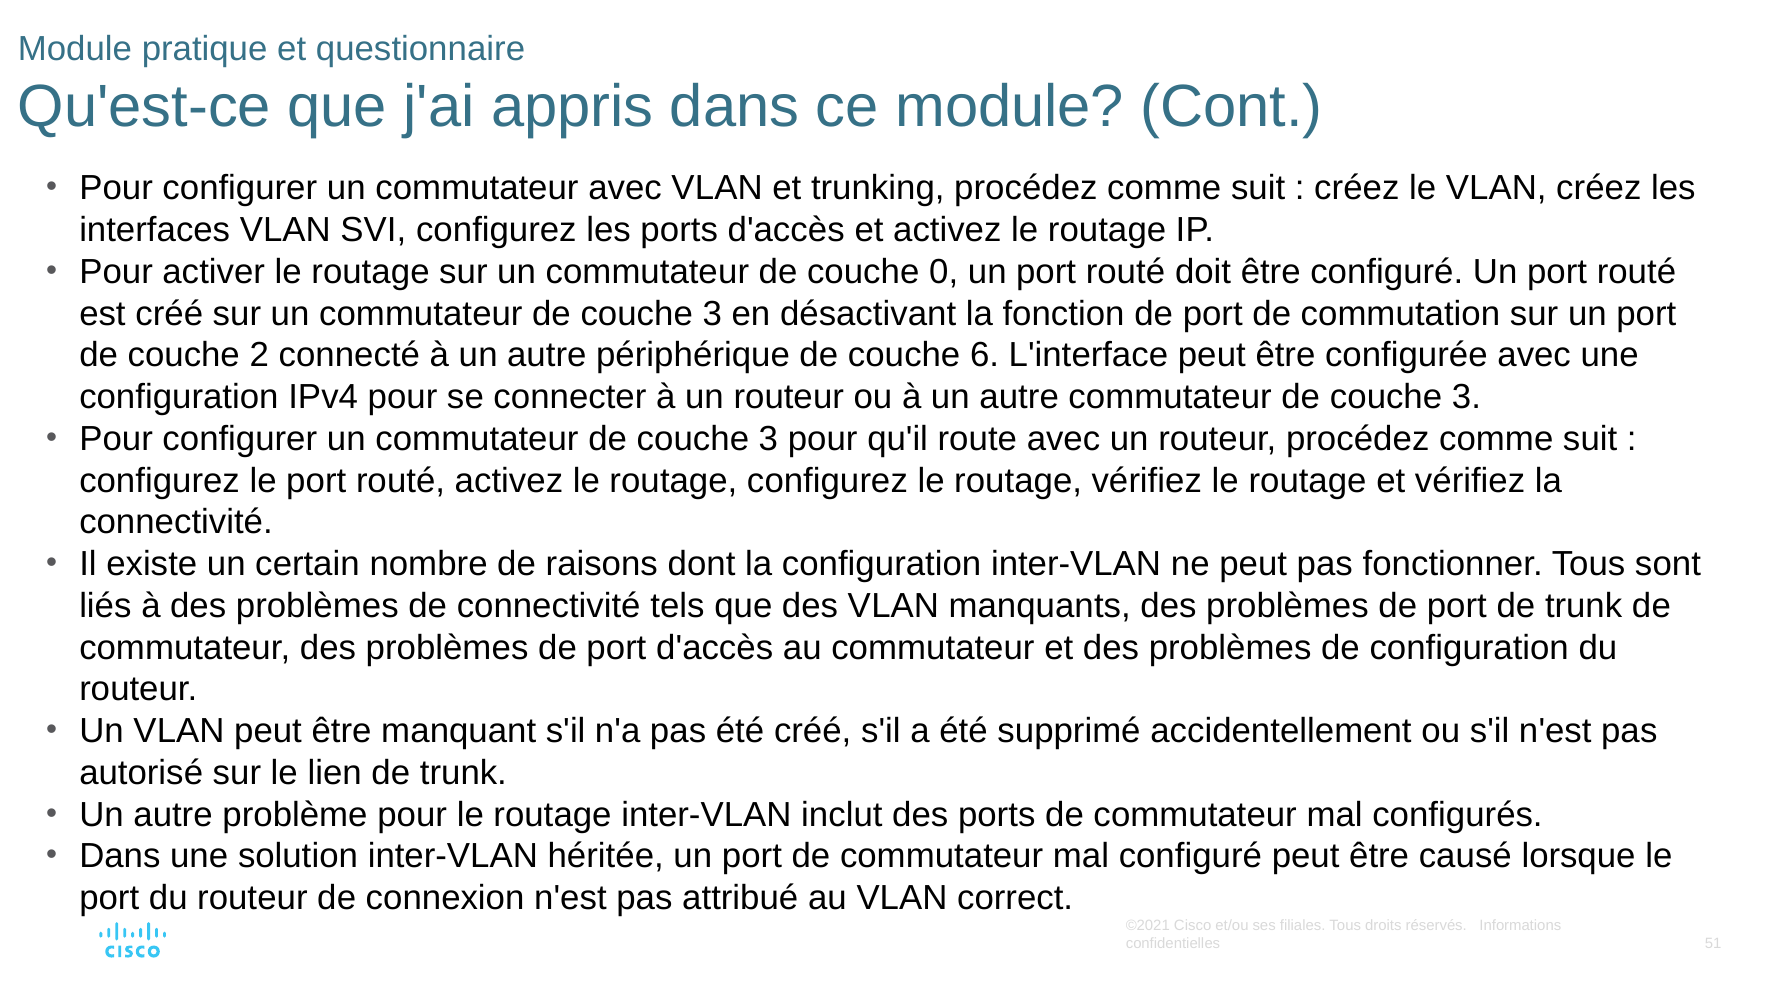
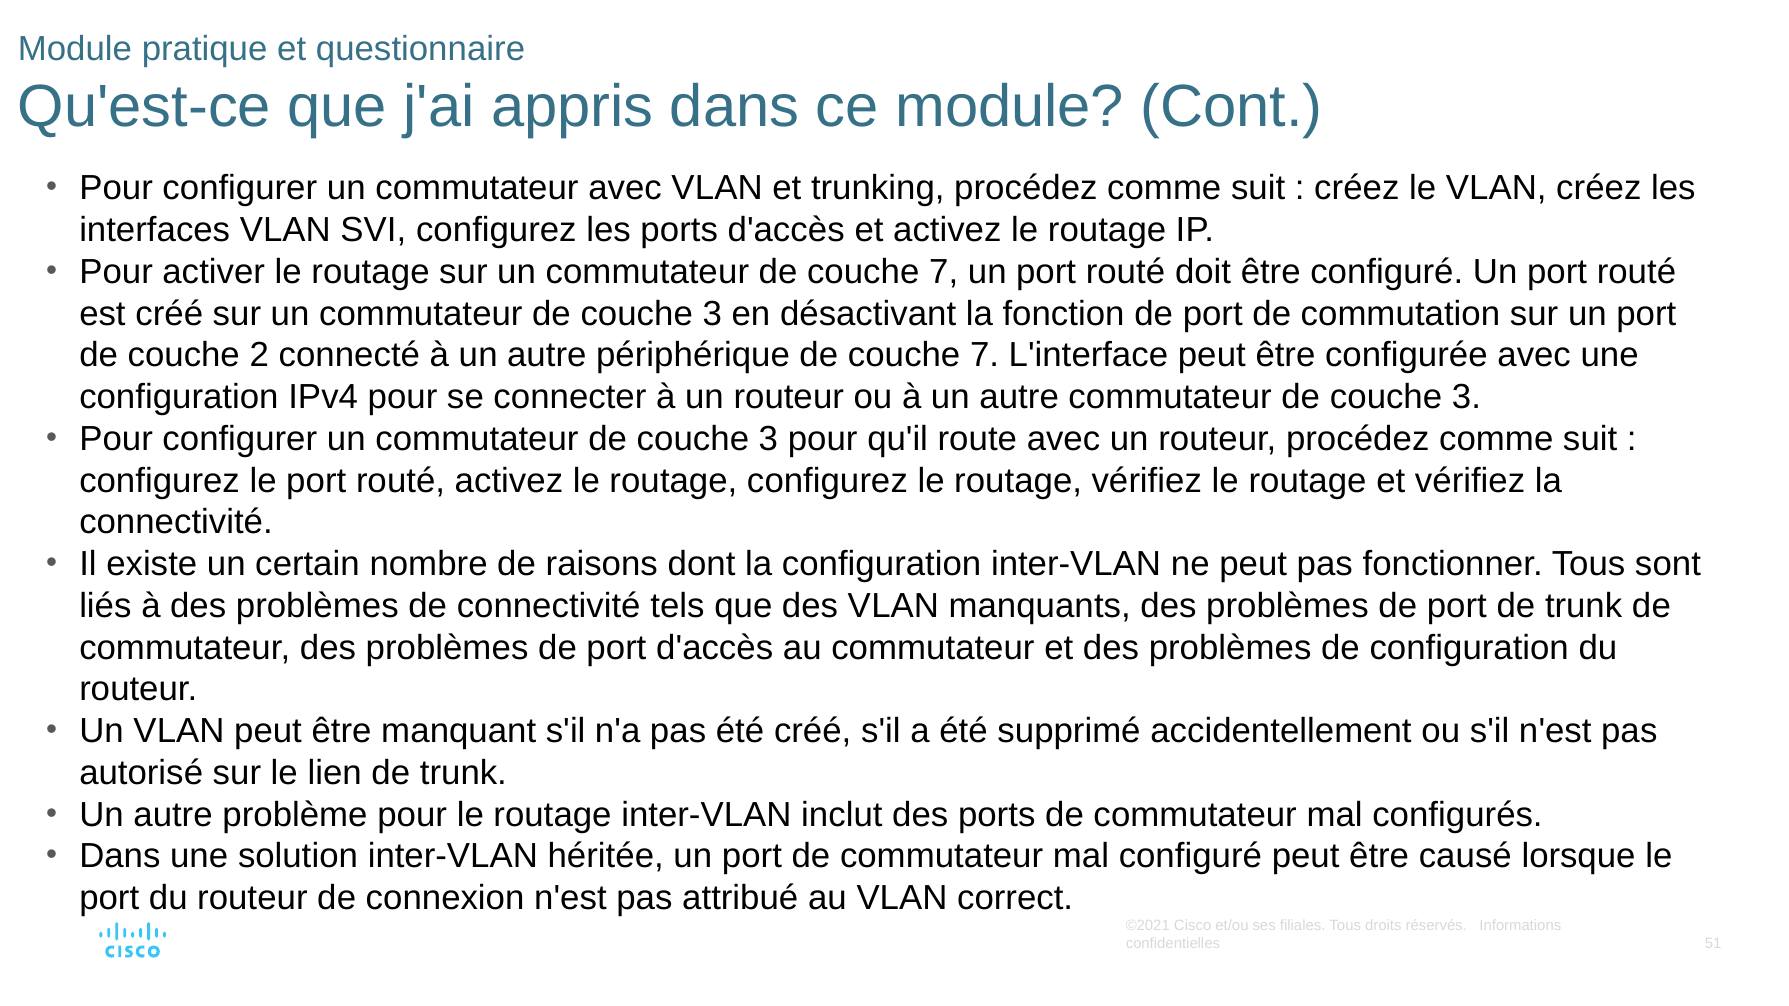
commutateur de couche 0: 0 -> 7 (944, 272)
périphérique de couche 6: 6 -> 7 (985, 356)
